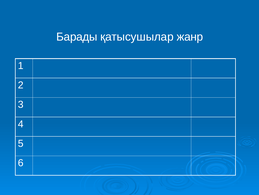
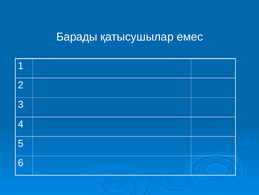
жанр: жанр -> емес (190, 37)
